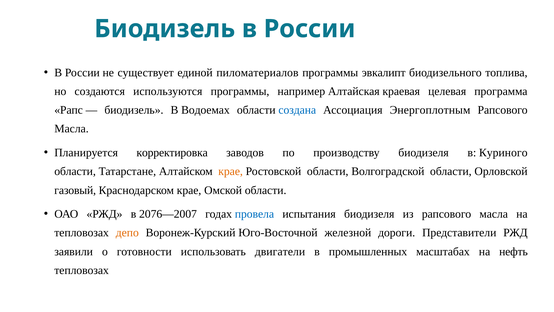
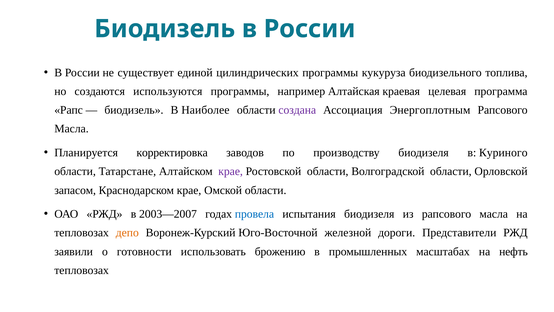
пиломатериалов: пиломатериалов -> цилиндрических (257, 73)
эвкалипт: эвкалипт -> кукуруза (384, 73)
Водоемах: Водоемах -> Наиболее (205, 110)
создана colour: blue -> purple (297, 110)
крае colour: orange -> purple (231, 171)
газовый: газовый -> запасом (75, 190)
2076—2007: 2076—2007 -> 2003—2007 (168, 214)
двигатели: двигатели -> брожению (280, 251)
